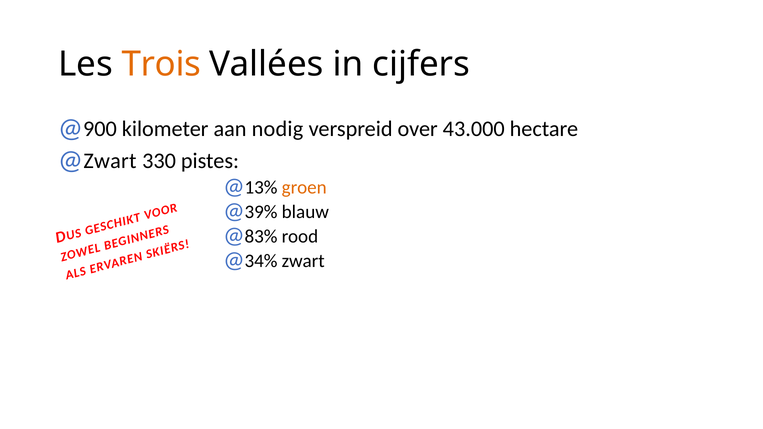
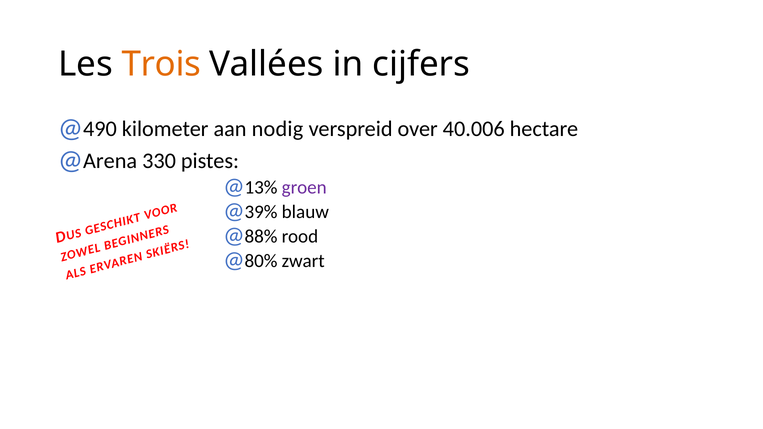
900: 900 -> 490 (100, 129)
43.000: 43.000 -> 40.006 (474, 129)
Zwart: Zwart -> Arena (110, 161)
groen colour: orange -> purple (304, 187)
83%: 83% -> 88% (261, 236)
34%: 34% -> 80% (261, 261)
